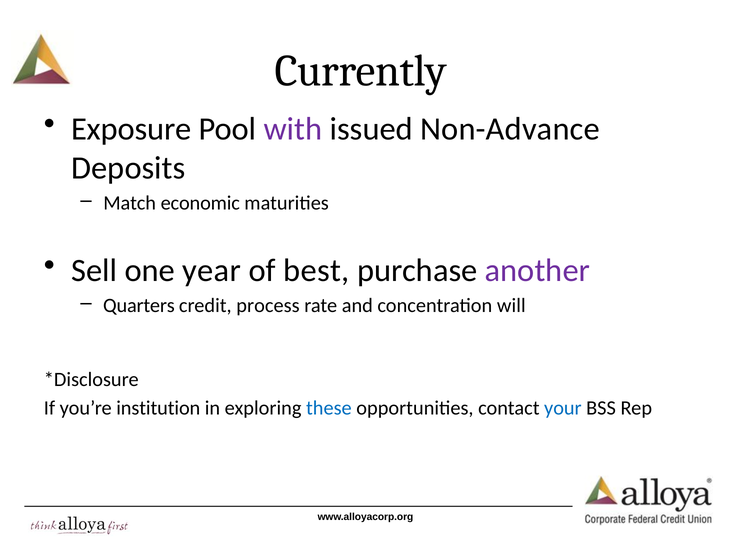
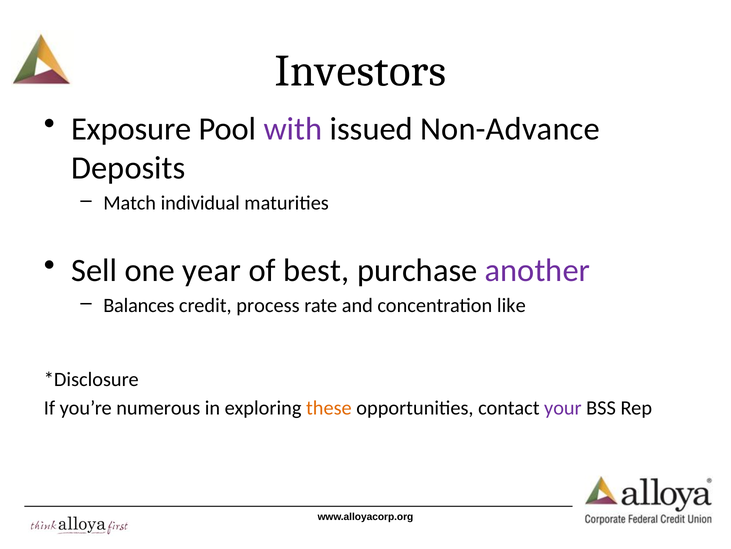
Currently: Currently -> Investors (360, 71)
economic: economic -> individual (200, 203)
Quarters: Quarters -> Balances (139, 305)
will: will -> like (511, 305)
institution: institution -> numerous (158, 408)
these colour: blue -> orange (329, 408)
your colour: blue -> purple (563, 408)
